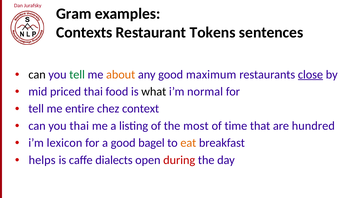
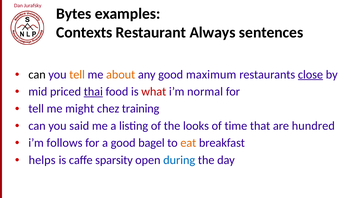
Gram: Gram -> Bytes (74, 14)
Tokens: Tokens -> Always (213, 32)
tell colour: green -> orange (77, 74)
thai underline: none -> present (93, 91)
what colour: black -> red (154, 91)
entire: entire -> might (80, 108)
context: context -> training (141, 108)
you thai: thai -> said (79, 125)
most: most -> looks (196, 125)
lexicon: lexicon -> follows (64, 142)
dialects: dialects -> sparsity (114, 160)
during colour: red -> blue (179, 160)
